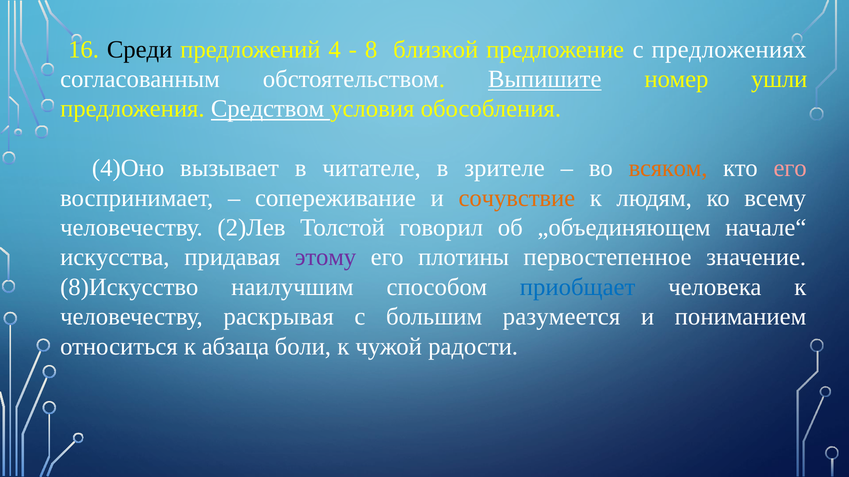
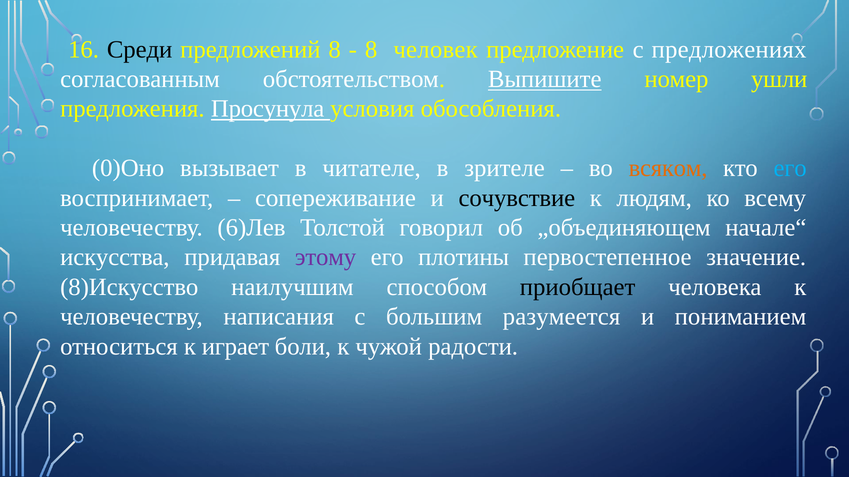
предложений 4: 4 -> 8 (335, 49)
близкой: близкой -> человек (436, 49)
Средством: Средством -> Просунула (268, 109)
4)Оно: 4)Оно -> 0)Оно (128, 168)
его colour: pink -> light blue (790, 168)
сочувствие colour: orange -> black (517, 198)
2)Лев: 2)Лев -> 6)Лев (252, 228)
приобщает colour: blue -> black (578, 287)
раскрывая: раскрывая -> написания (279, 317)
абзаца: абзаца -> играет (235, 347)
